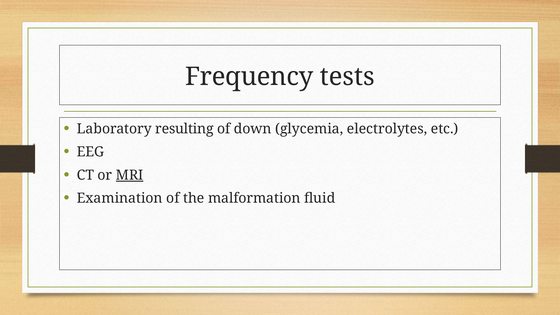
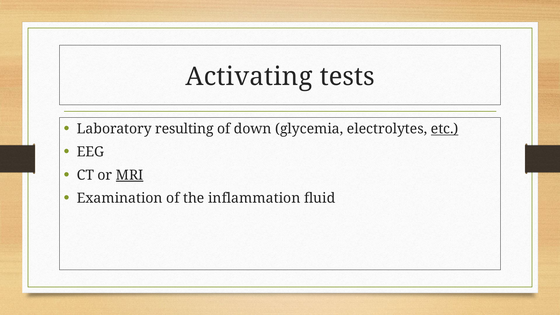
Frequency: Frequency -> Activating (249, 77)
etc underline: none -> present (445, 129)
malformation: malformation -> inflammation (254, 198)
